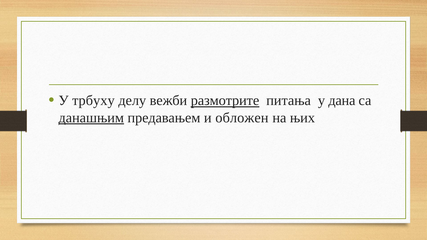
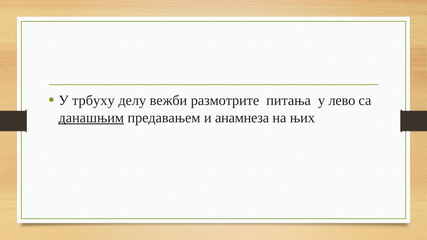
размотрите underline: present -> none (225, 101)
дана: дана -> лево (342, 101)
обложен: обложен -> анамнеза (242, 118)
